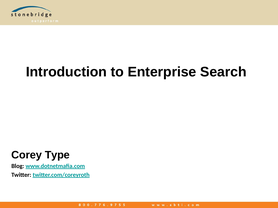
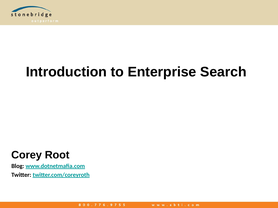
Type: Type -> Root (57, 155)
